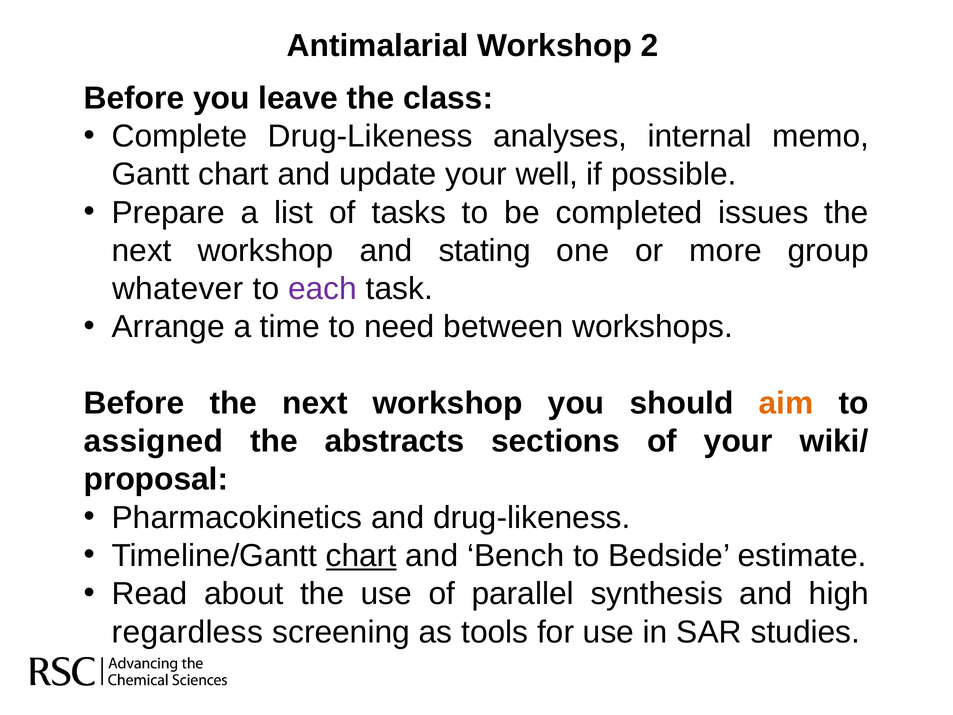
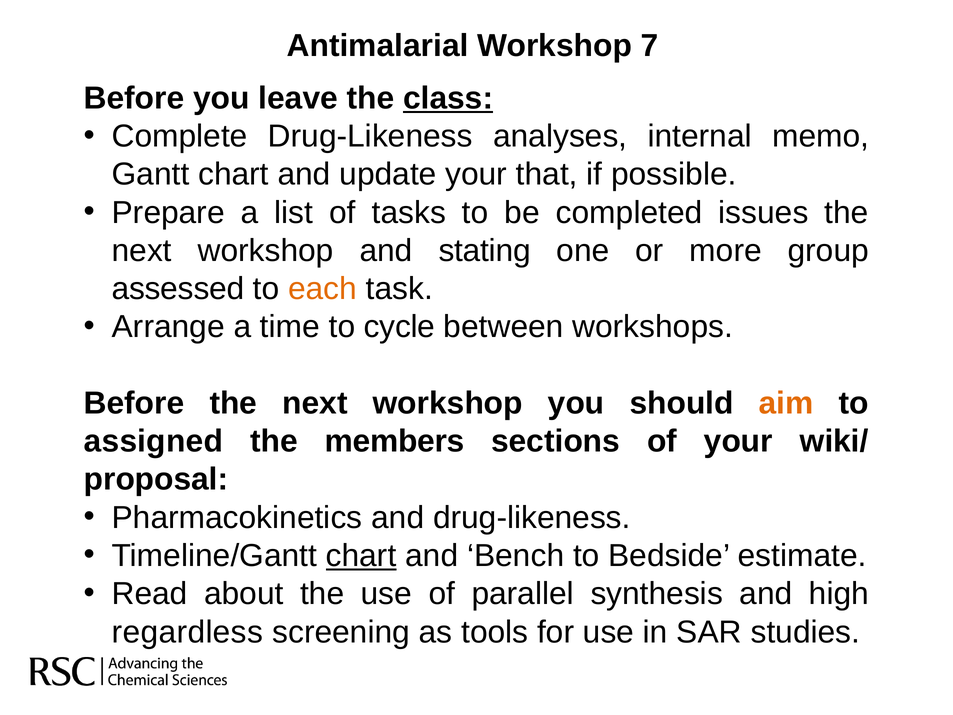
2: 2 -> 7 (650, 46)
class underline: none -> present (448, 98)
well: well -> that (547, 174)
whatever: whatever -> assessed (178, 289)
each colour: purple -> orange (323, 289)
need: need -> cycle (399, 327)
abstracts: abstracts -> members (395, 441)
